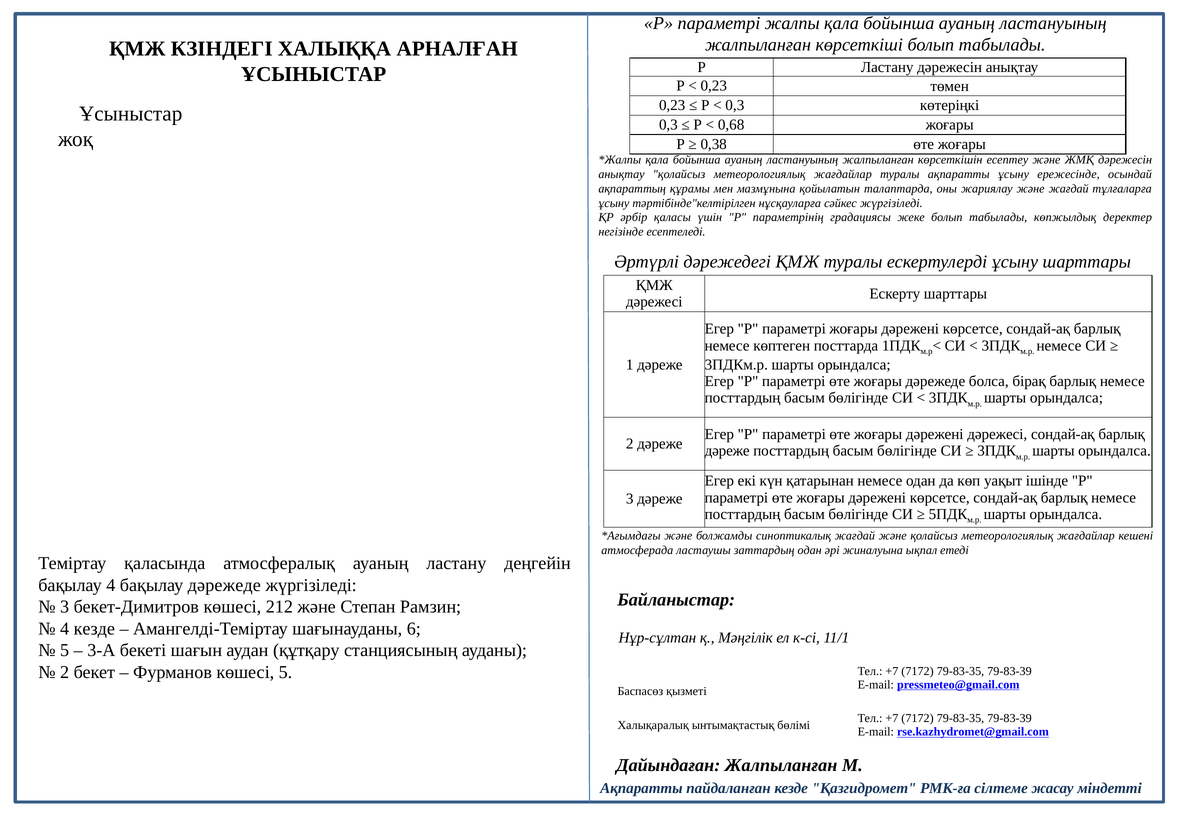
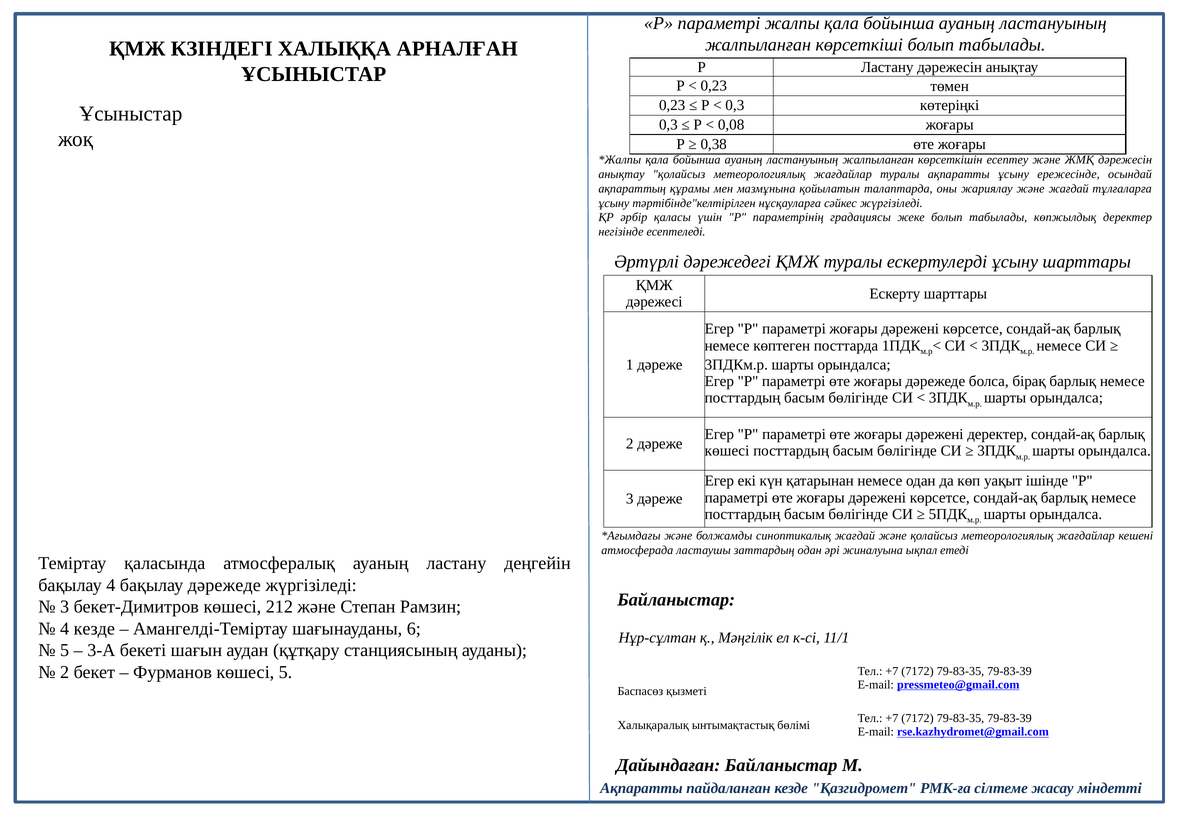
0,68: 0,68 -> 0,08 (731, 125)
дәрежені дәрежесі: дәрежесі -> деректер (997, 434)
дәреже: дәреже -> көшесі (727, 451)
Дайындаған Жалпыланған: Жалпыланған -> Байланыстар (781, 766)
